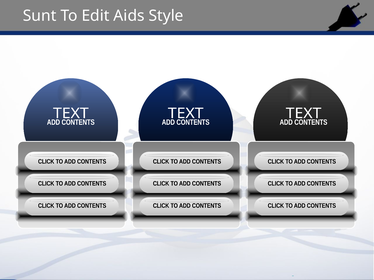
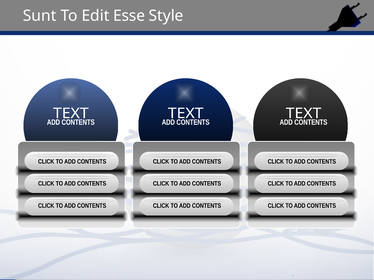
Aids: Aids -> Esse (129, 16)
